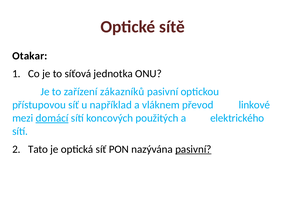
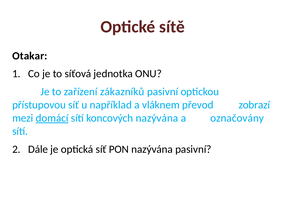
linkové: linkové -> zobrazí (254, 105)
koncových použitých: použitých -> nazývána (157, 118)
elektrického: elektrického -> označovány (237, 118)
Tato: Tato -> Dále (38, 149)
pasivní underline: present -> none (193, 149)
